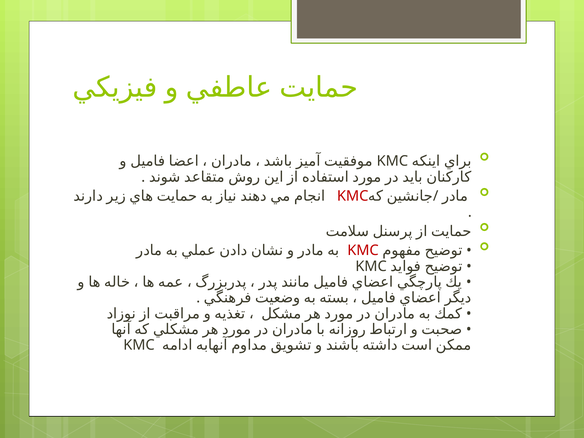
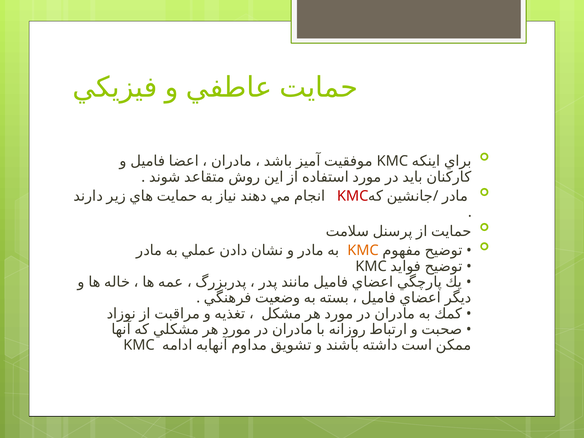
KMC colour: red -> orange (363, 250)
